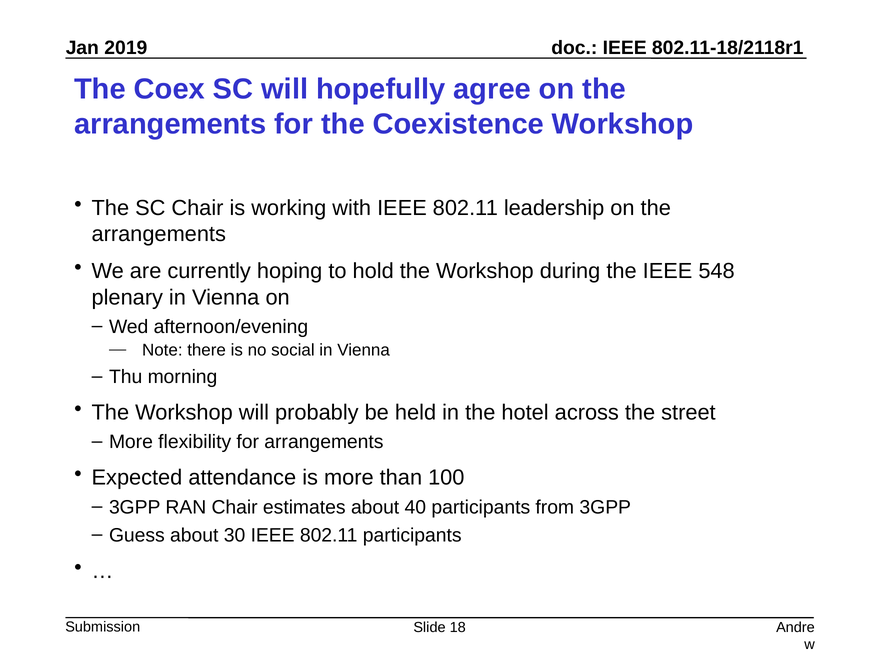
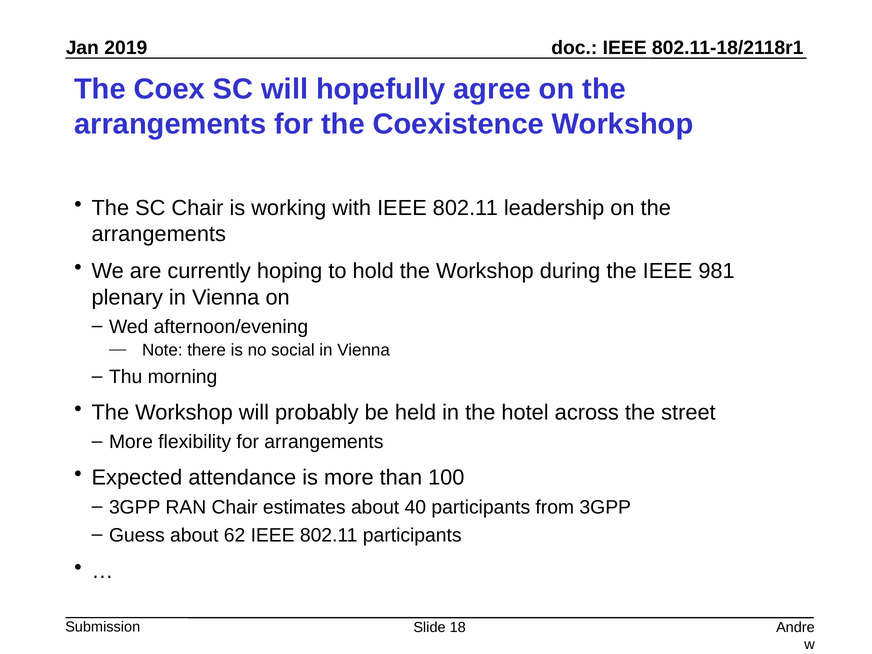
548: 548 -> 981 (717, 271)
30: 30 -> 62 (235, 535)
